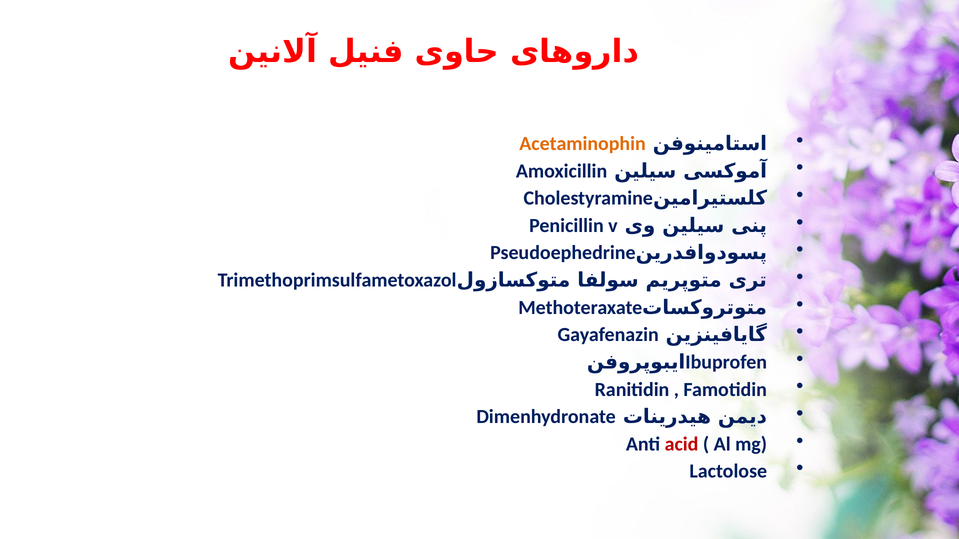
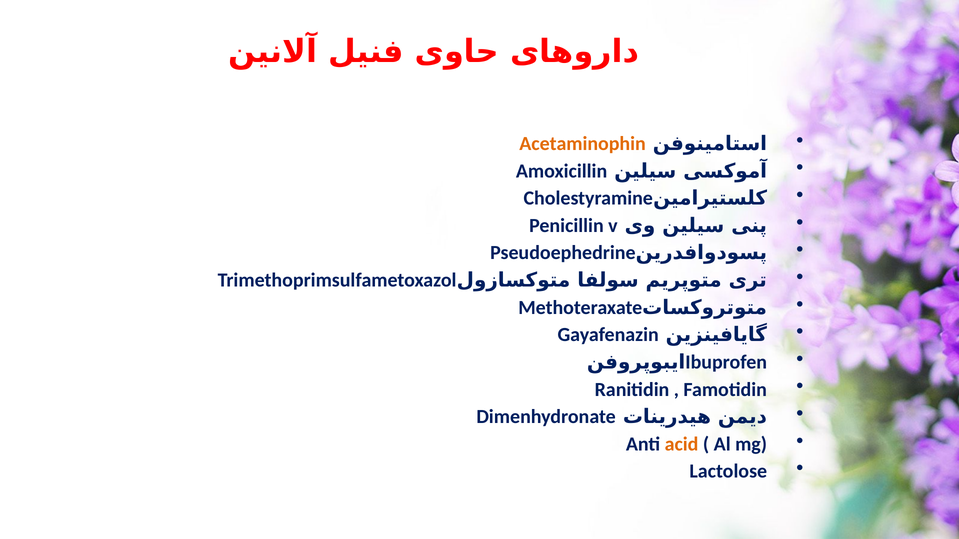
acid colour: red -> orange (682, 444)
